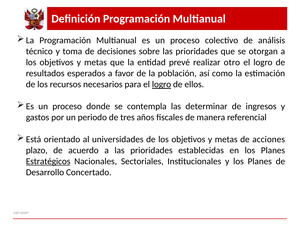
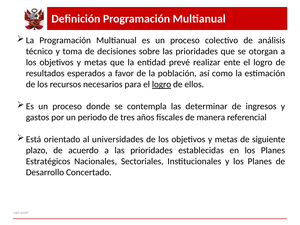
otro: otro -> ente (232, 62)
acciones: acciones -> siguiente (269, 139)
Estratégicos underline: present -> none (48, 161)
